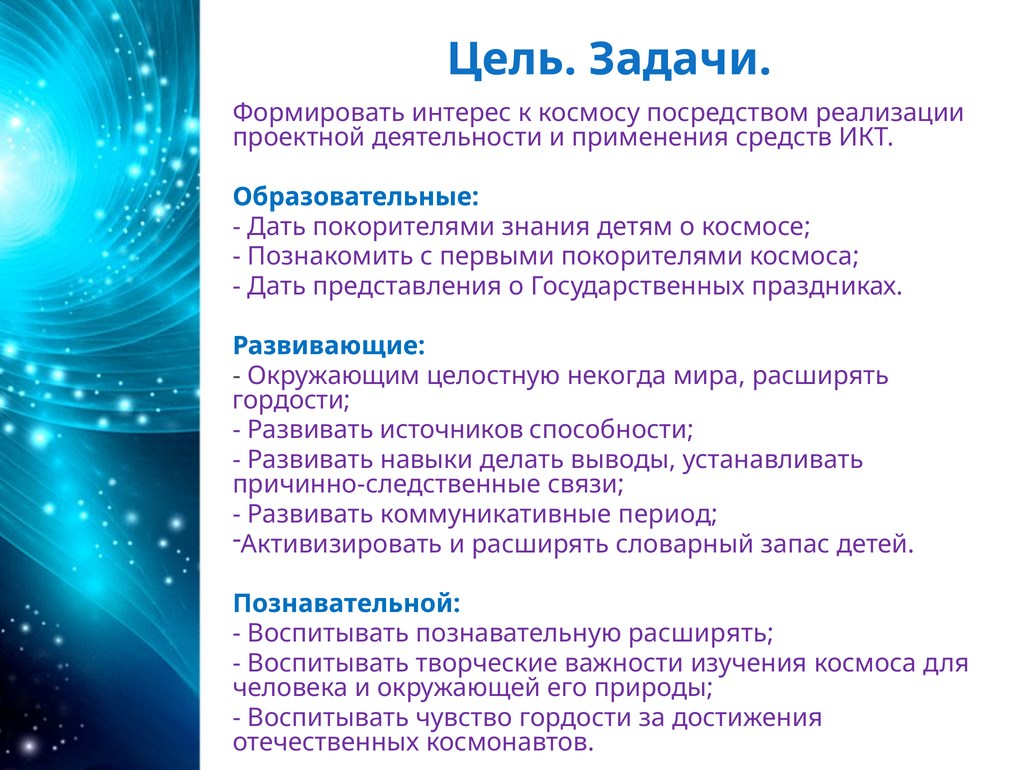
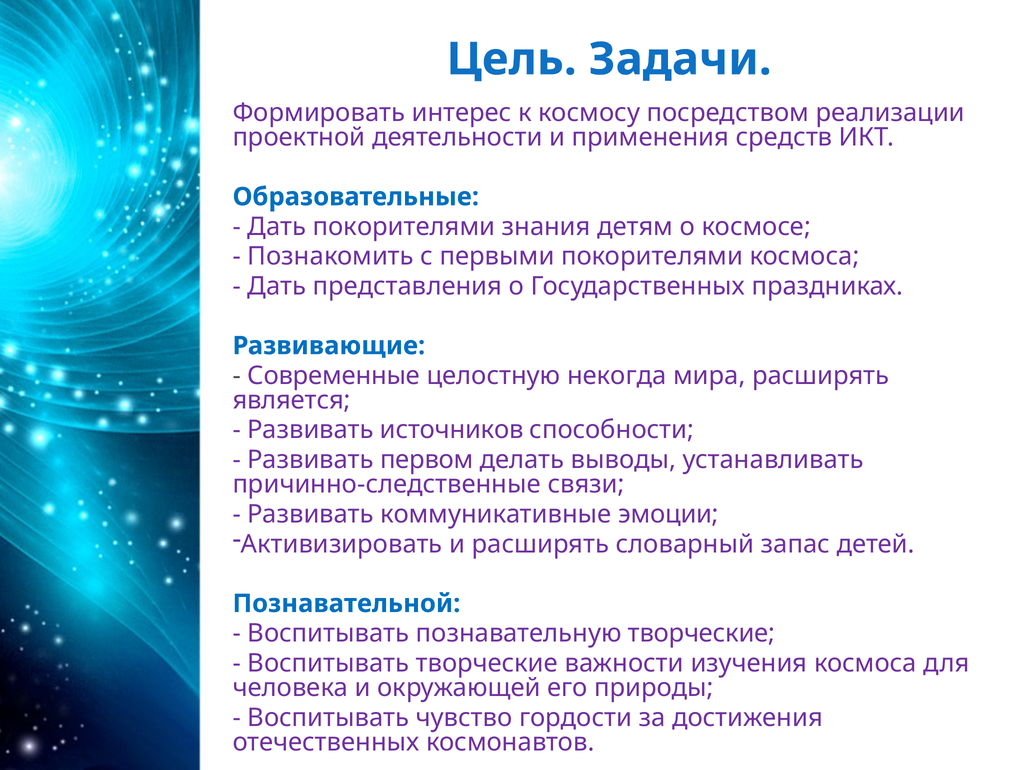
Окружающим: Окружающим -> Современные (334, 375)
гордости: гордости -> является (292, 400)
навыки: навыки -> первом (427, 459)
период: период -> эмоции (669, 514)
познавательную расширять: расширять -> творческие (701, 633)
